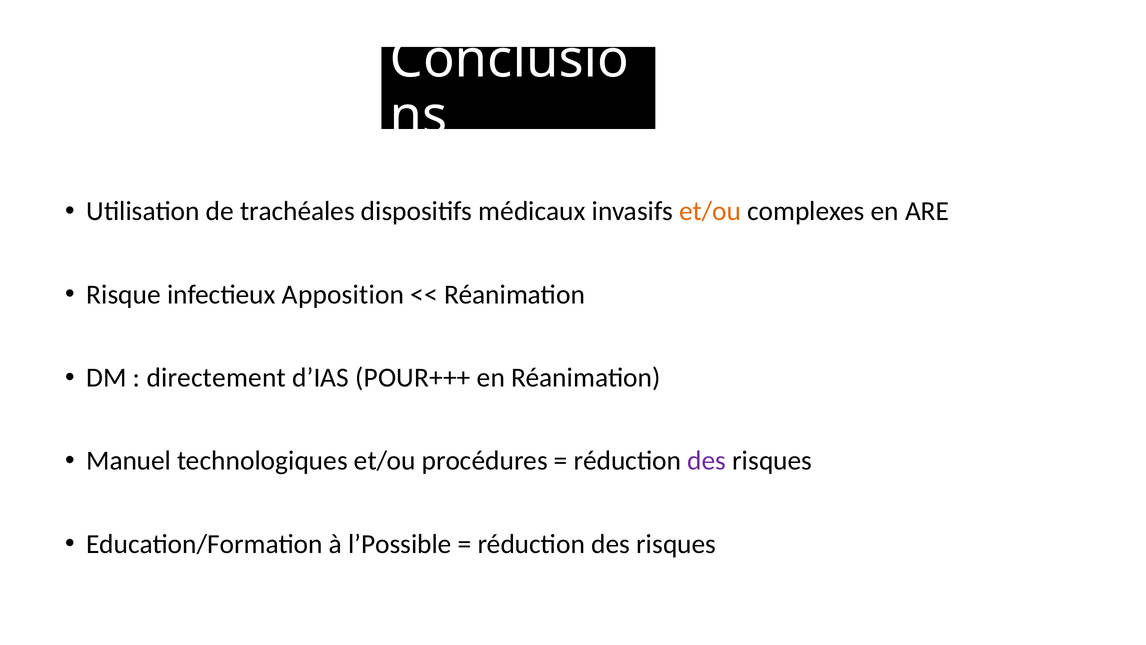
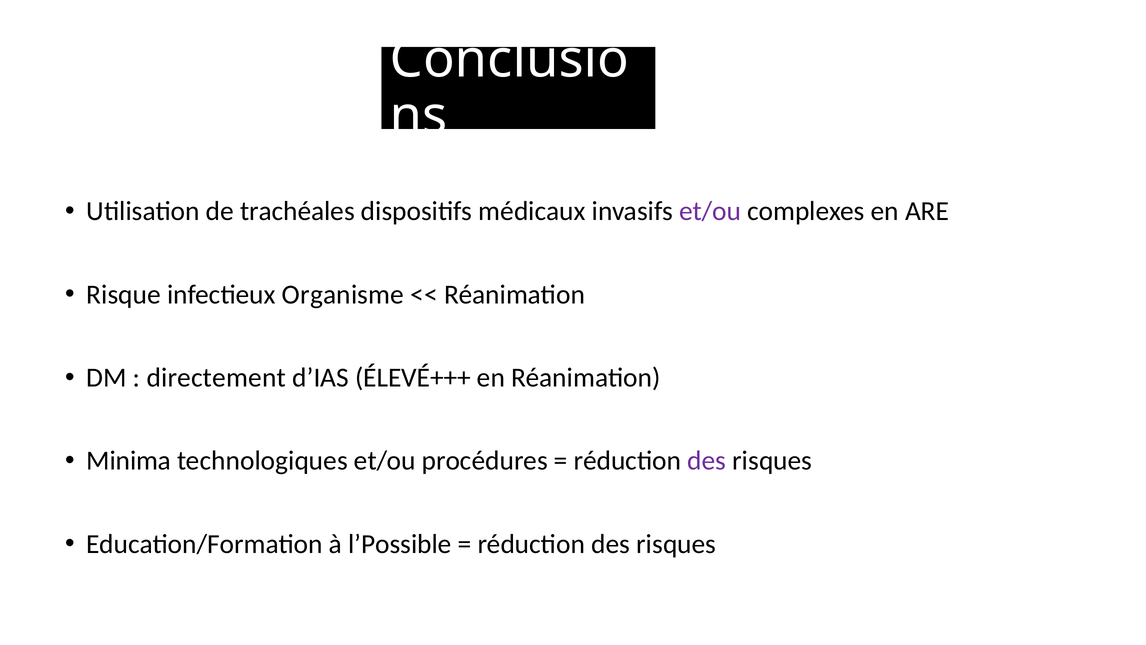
et/ou colour: orange -> purple (710, 211)
Apposition: Apposition -> Organisme (343, 294)
POUR+++: POUR+++ -> ÉLEVÉ+++ (413, 377)
Manuel: Manuel -> Minima (129, 461)
